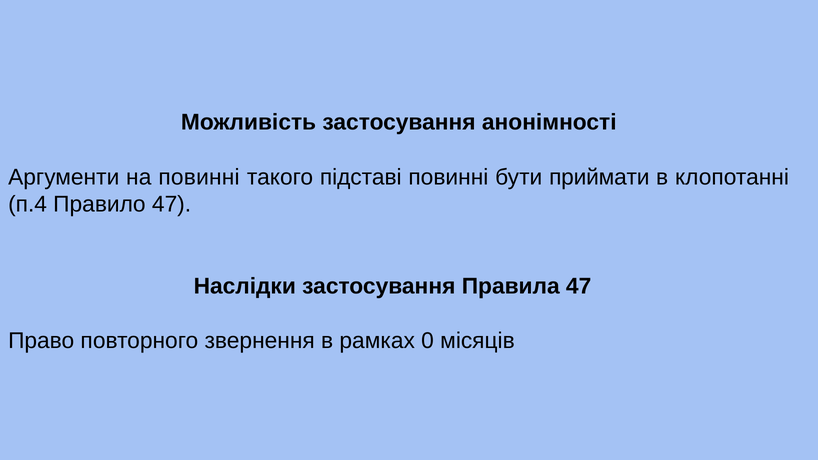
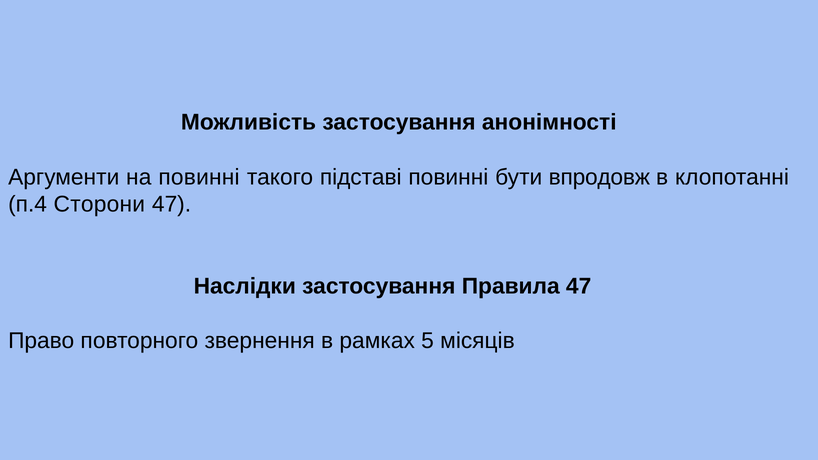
приймати: приймати -> впродовж (599, 177)
Правило: Правило -> Сторони (99, 204)
0: 0 -> 5 (427, 341)
